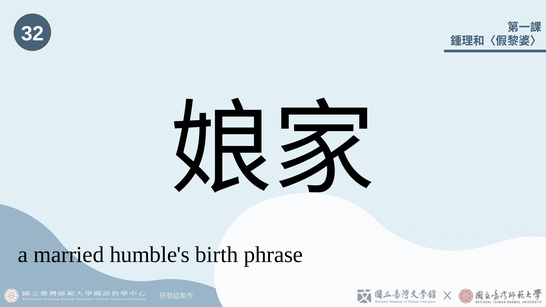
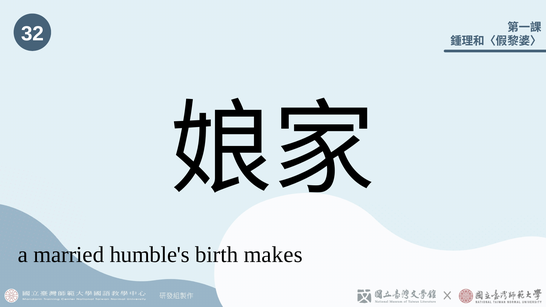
phrase: phrase -> makes (273, 255)
